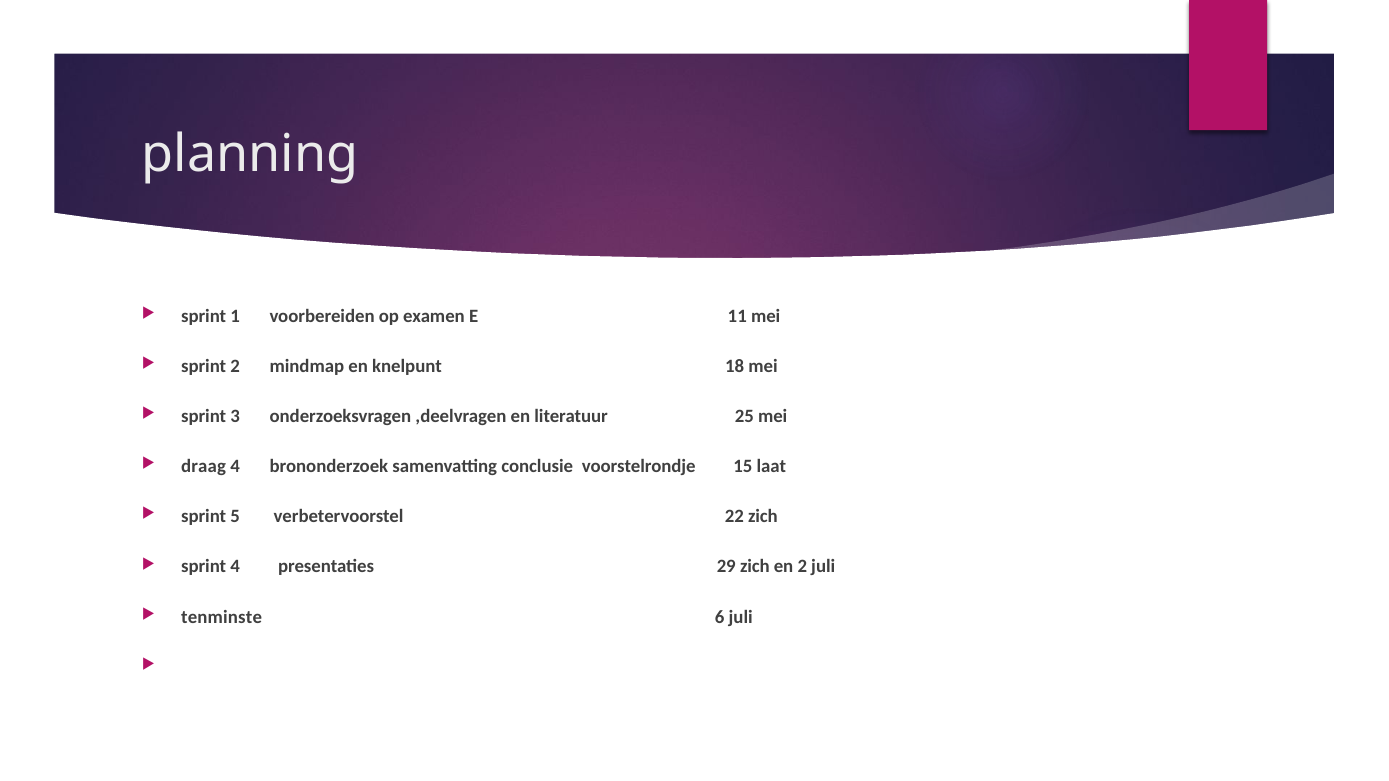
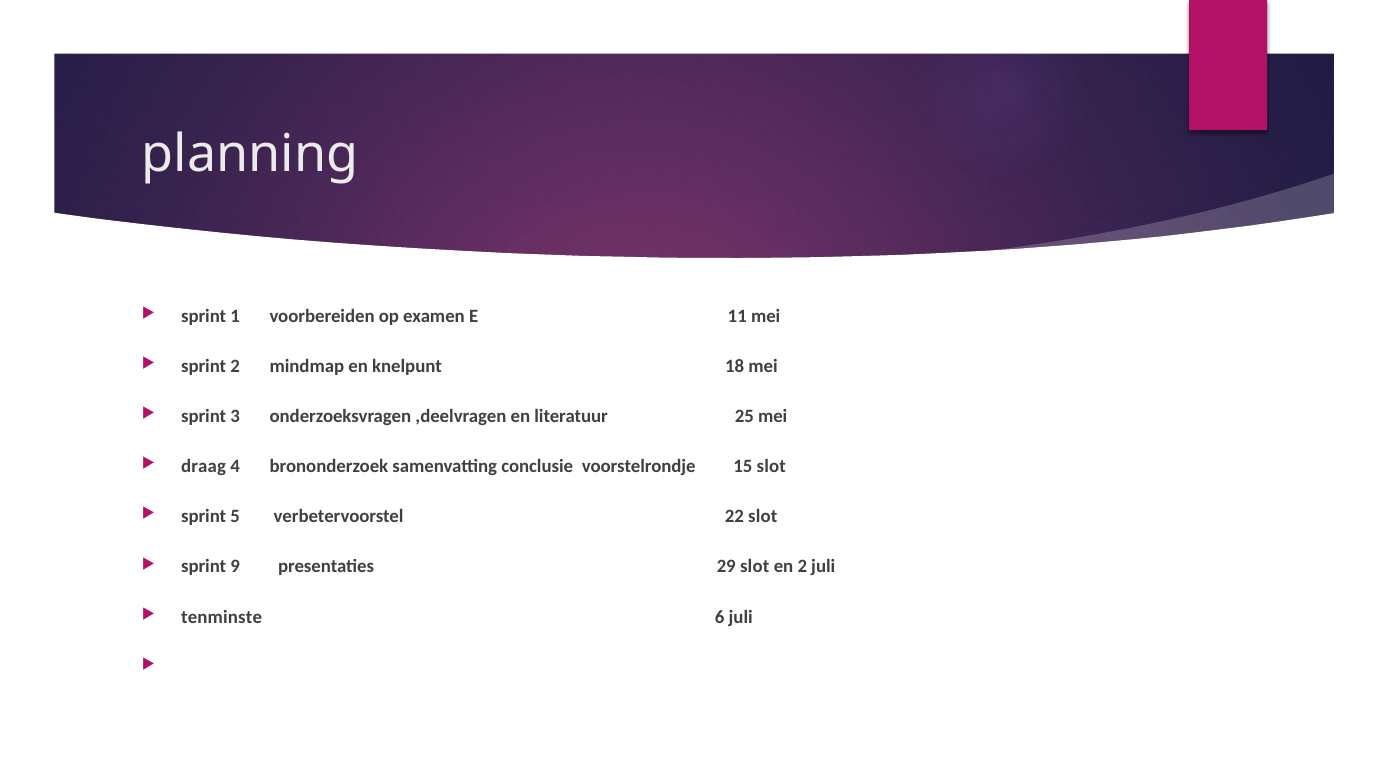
15 laat: laat -> slot (771, 467)
22 zich: zich -> slot (763, 517)
sprint 4: 4 -> 9 (235, 567)
29 zich: zich -> slot (755, 567)
